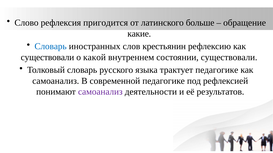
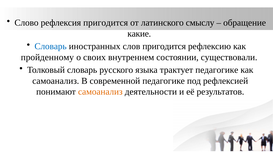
больше: больше -> смыслу (200, 23)
слов крестьянин: крестьянин -> пригодится (164, 47)
существовали: существовали -> пройденному (47, 57)
какой: какой -> своих (95, 57)
самоанализ colour: purple -> orange (100, 92)
